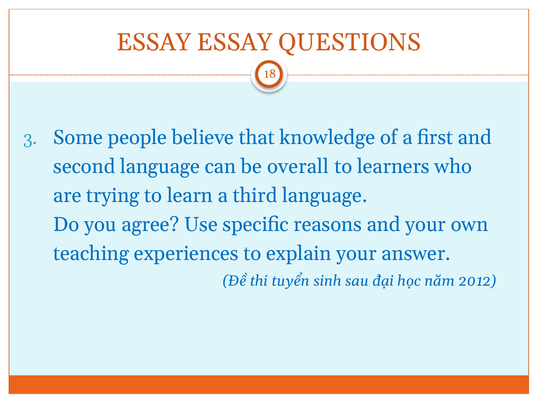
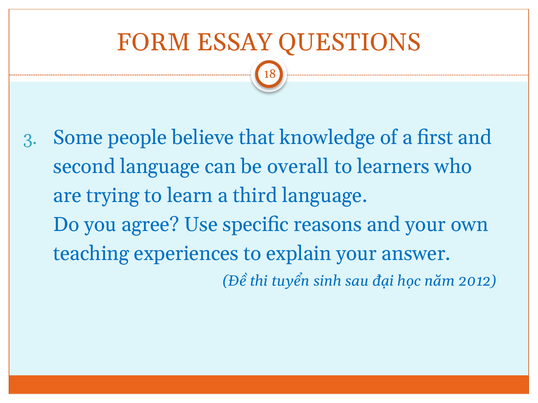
ESSAY: ESSAY -> FORM (154, 42)
